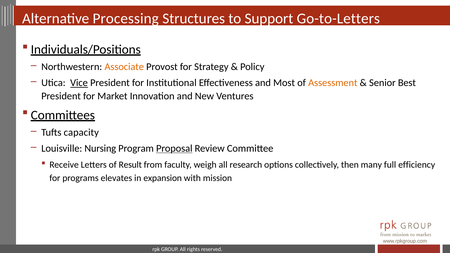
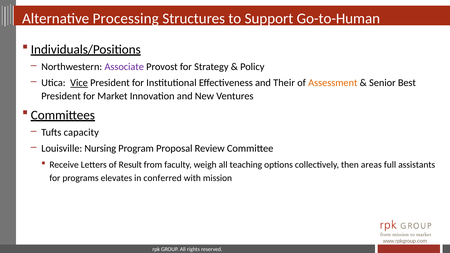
Go-to-Letters: Go-to-Letters -> Go-to-Human (338, 18)
Associate colour: orange -> purple (124, 67)
Most: Most -> Their (284, 83)
Proposal underline: present -> none (174, 148)
research: research -> teaching (246, 165)
many: many -> areas (371, 165)
efficiency: efficiency -> assistants (417, 165)
expansion: expansion -> conferred (163, 178)
